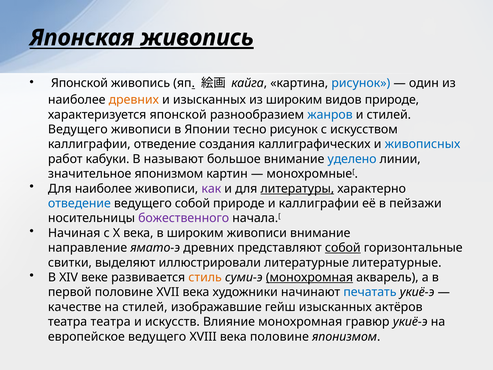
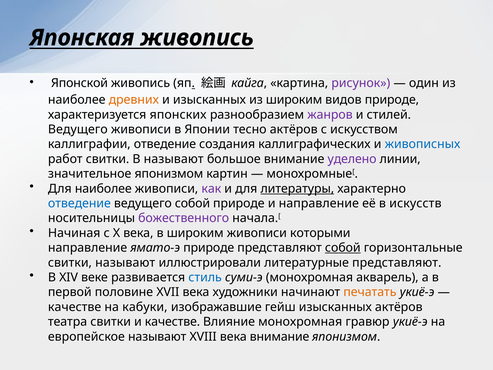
живопись underline: present -> none (197, 38)
рисунок colour: blue -> purple (361, 83)
характеризуется японской: японской -> японских (178, 115)
жанров colour: blue -> purple (330, 115)
тесно рисунок: рисунок -> актёров (294, 129)
работ кабуки: кабуки -> свитки (108, 159)
уделено colour: blue -> purple (352, 159)
и каллиграфии: каллиграфии -> направление (319, 203)
пейзажи: пейзажи -> искусств (415, 203)
живописи внимание: внимание -> которыми (320, 233)
ямато-э древних: древних -> природе (209, 248)
свитки выделяют: выделяют -> называют (125, 262)
литературные литературные: литературные -> представляют (397, 262)
стиль colour: orange -> blue (205, 277)
монохромная underline: present -> none (309, 277)
печатать colour: blue -> orange (370, 292)
на стилей: стилей -> кабуки (145, 307)
театра театра: театра -> свитки (111, 322)
и искусств: искусств -> качестве (172, 322)
европейское ведущего: ведущего -> называют (157, 336)
века половине: половине -> внимание (280, 336)
